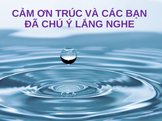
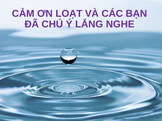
TRÚC: TRÚC -> LOẠT (69, 14)
